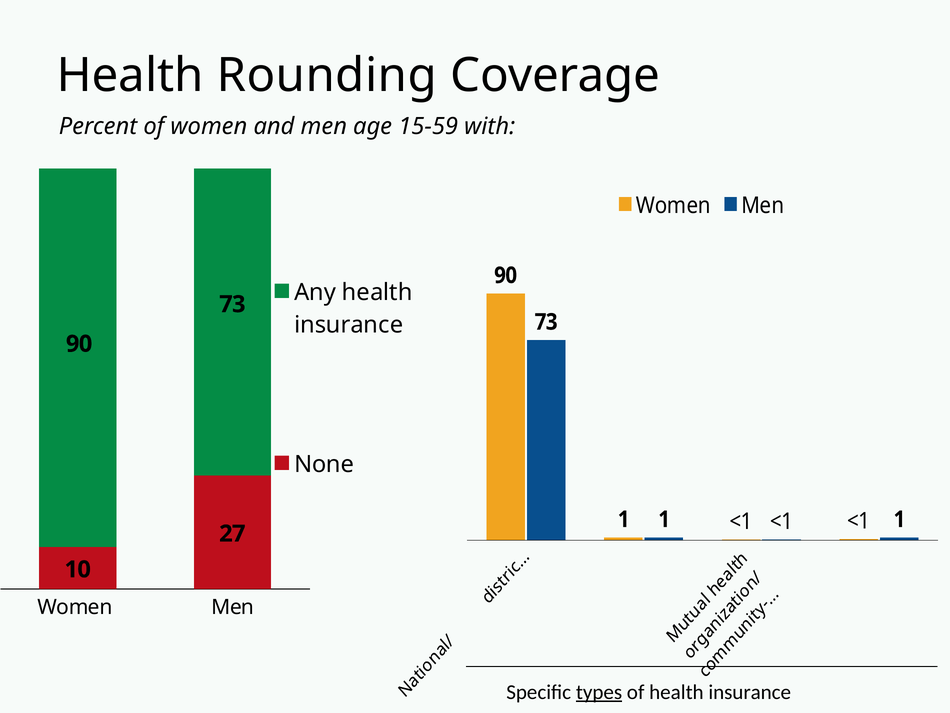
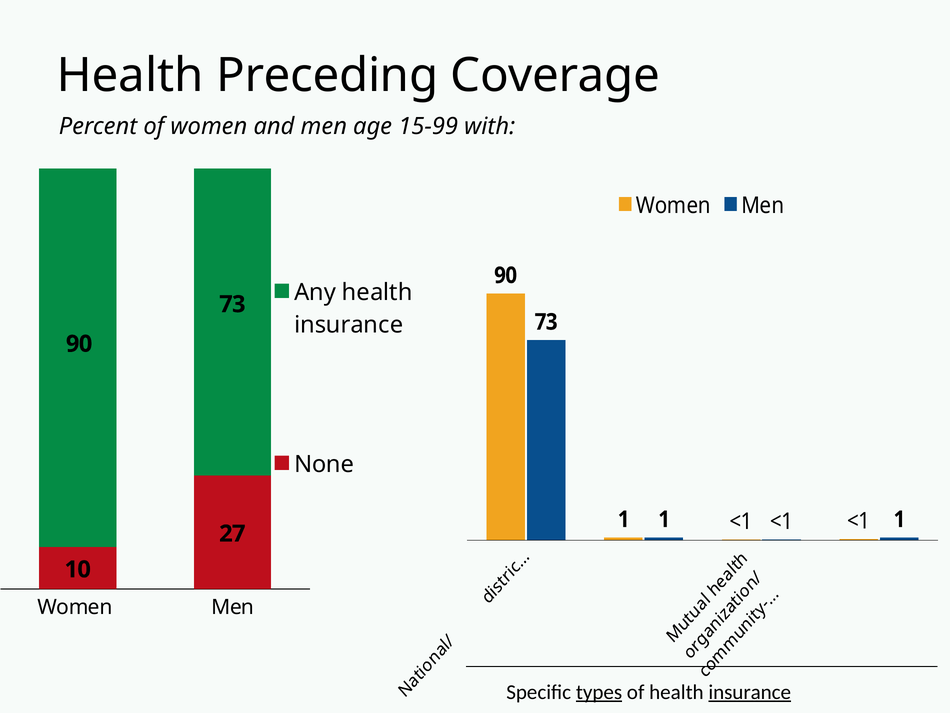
Rounding: Rounding -> Preceding (327, 75)
15-59: 15-59 -> 15-99 (428, 126)
insurance underline: none -> present (750, 692)
